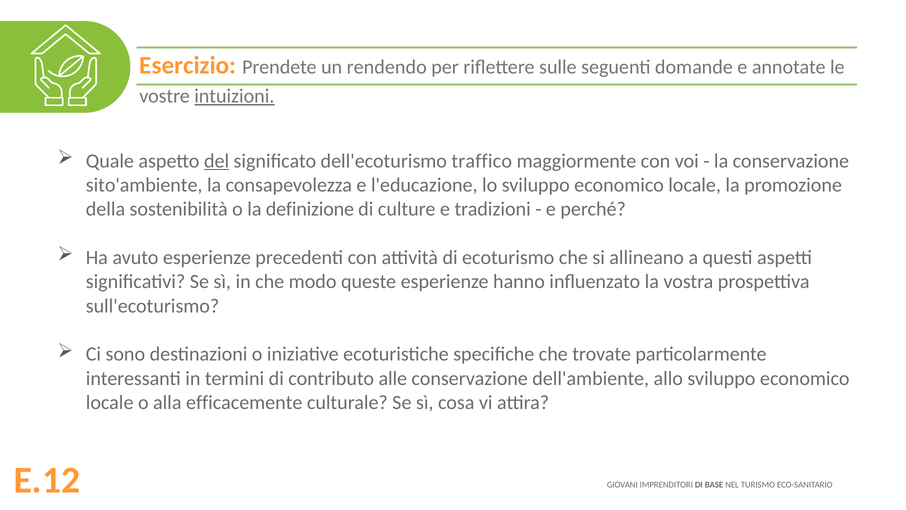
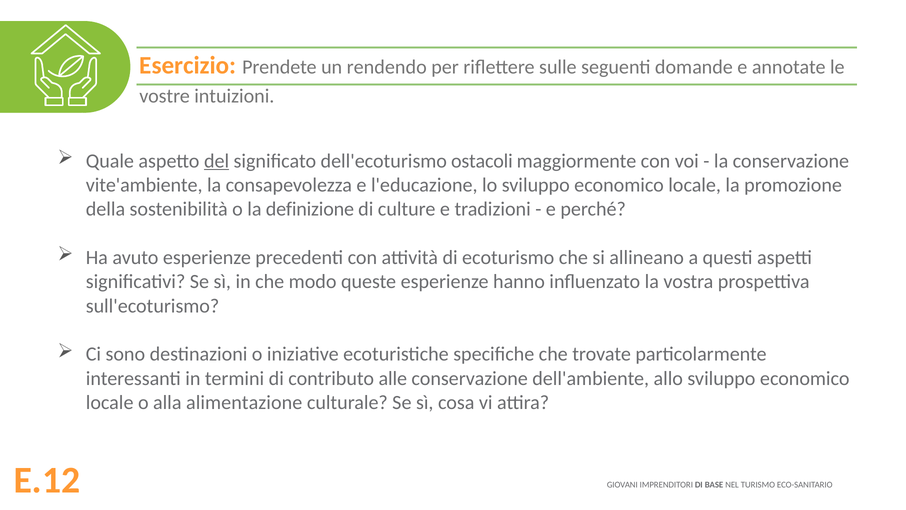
intuizioni underline: present -> none (234, 96)
traffico: traffico -> ostacoli (482, 161)
sito'ambiente: sito'ambiente -> vite'ambiente (144, 185)
efficacemente: efficacemente -> alimentazione (244, 402)
